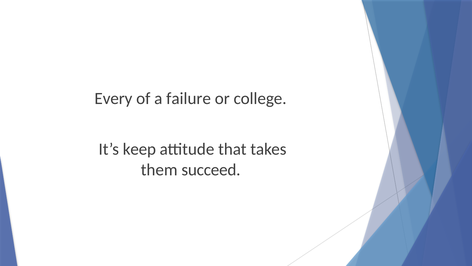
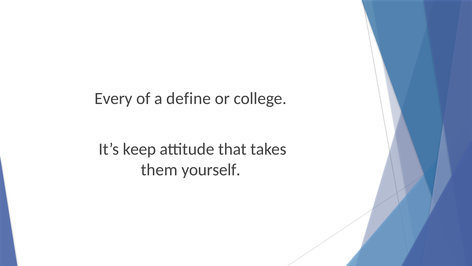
failure: failure -> define (189, 98)
succeed: succeed -> yourself (211, 170)
